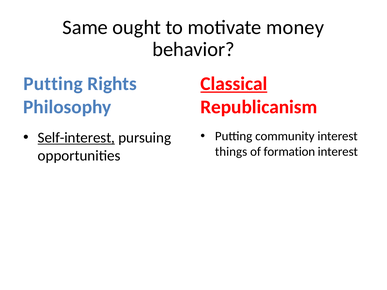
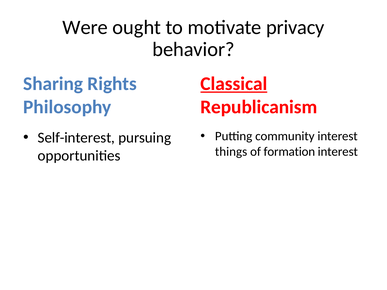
Same: Same -> Were (85, 27)
money: money -> privacy (295, 27)
Putting: Putting -> Sharing (53, 84)
Self-interest underline: present -> none (76, 138)
